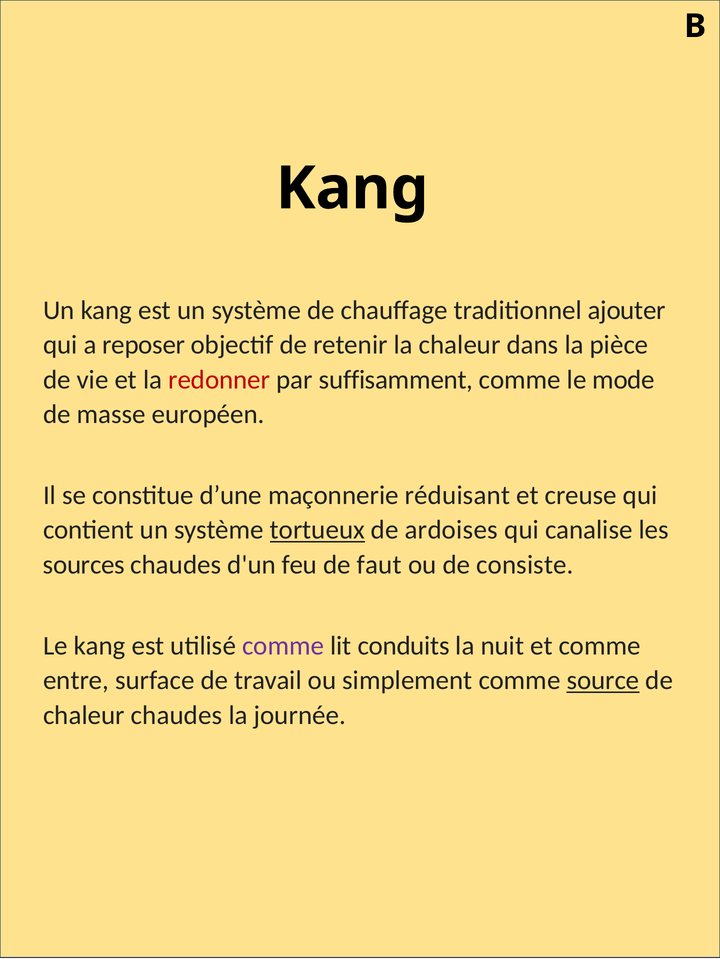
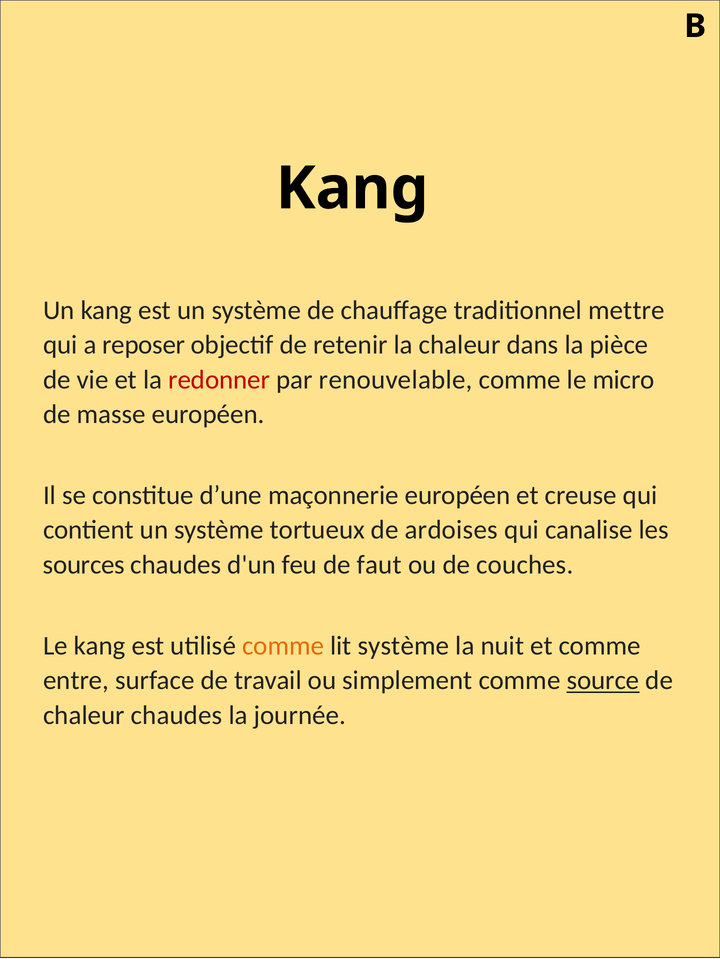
ajouter: ajouter -> mettre (626, 311)
suffisamment: suffisamment -> renouvelable (396, 380)
mode: mode -> micro (624, 380)
maçonnerie réduisant: réduisant -> européen (458, 496)
tortueux underline: present -> none (317, 531)
consiste: consiste -> couches (525, 565)
comme colour: purple -> orange (283, 647)
lit conduits: conduits -> système (403, 647)
